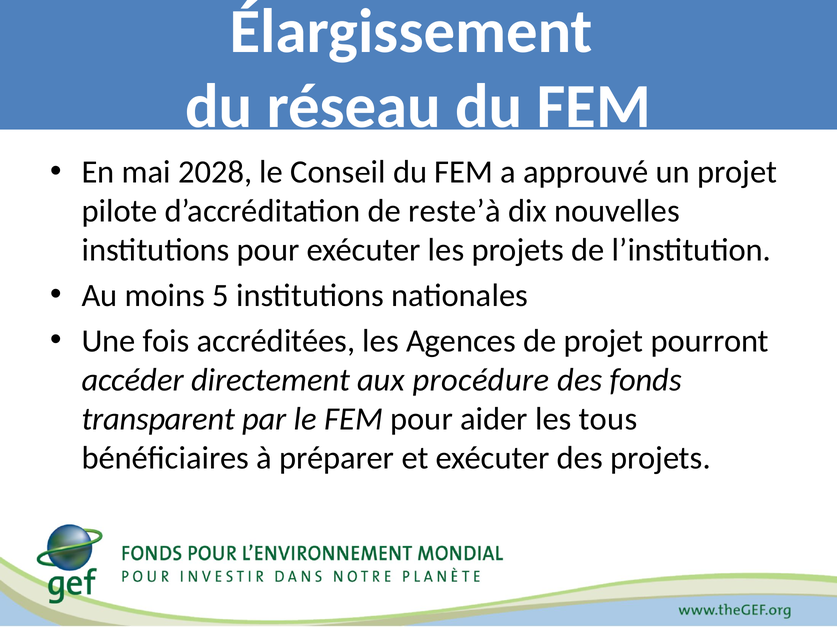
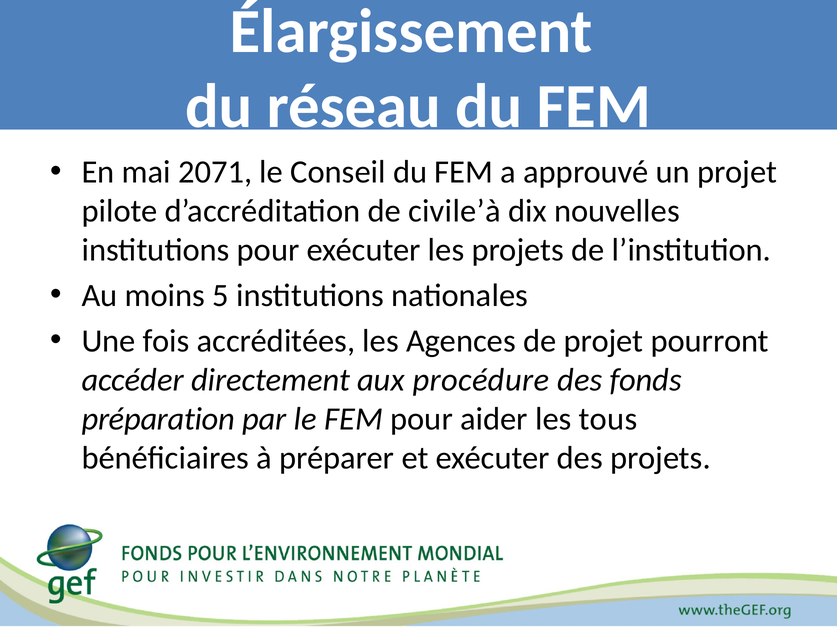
2028: 2028 -> 2071 (215, 172)
reste’à: reste’à -> civile’à (454, 211)
transparent: transparent -> préparation (158, 419)
